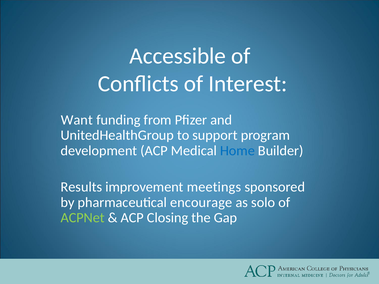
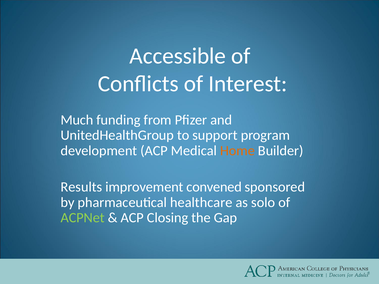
Want: Want -> Much (77, 120)
Home colour: blue -> orange (237, 151)
meetings: meetings -> convened (214, 187)
encourage: encourage -> healthcare (201, 203)
